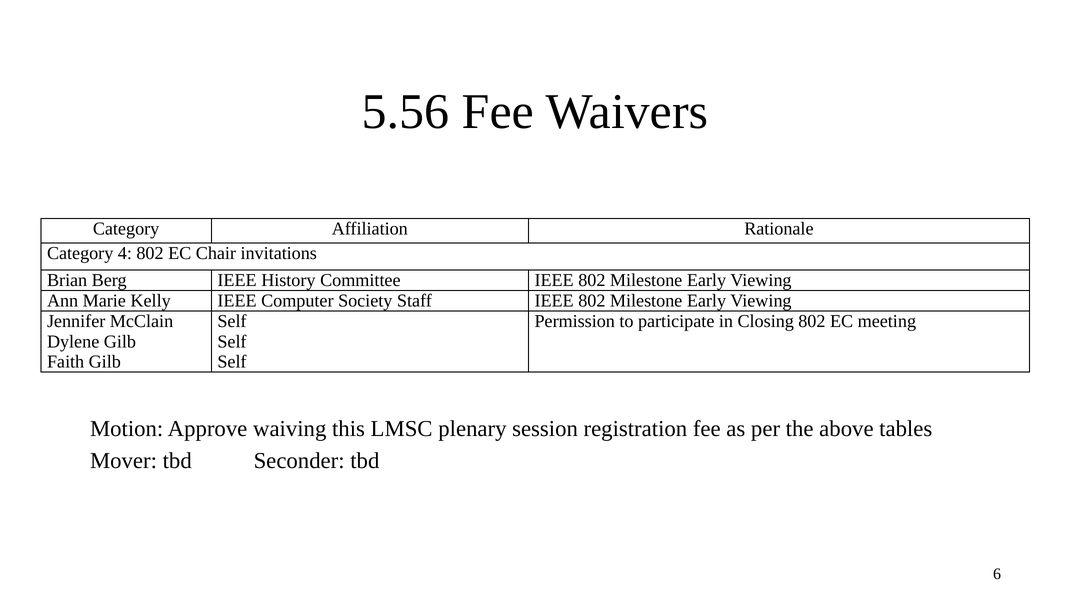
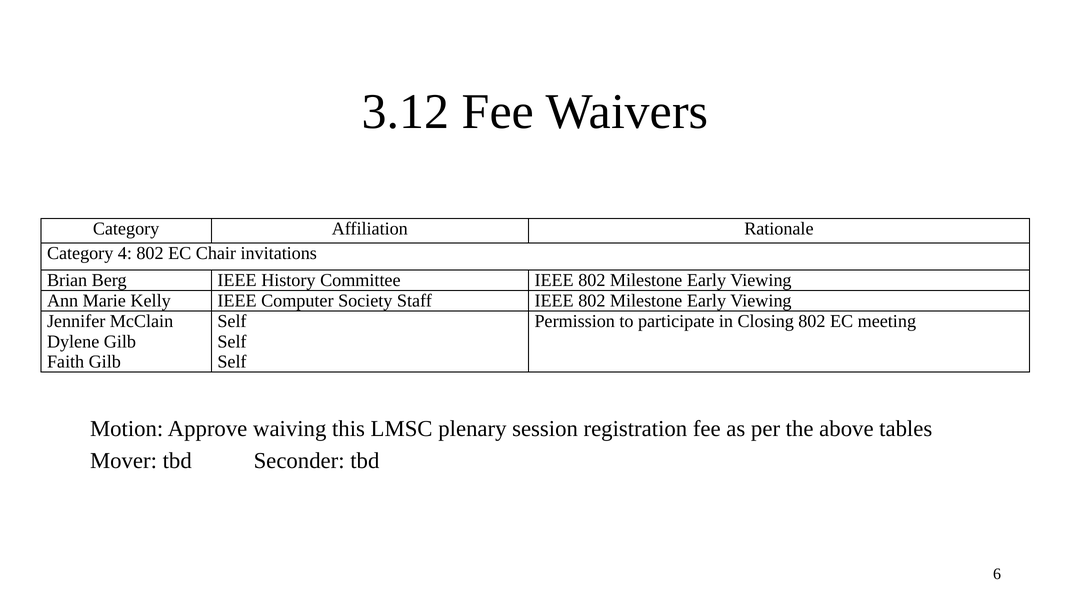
5.56: 5.56 -> 3.12 (406, 112)
